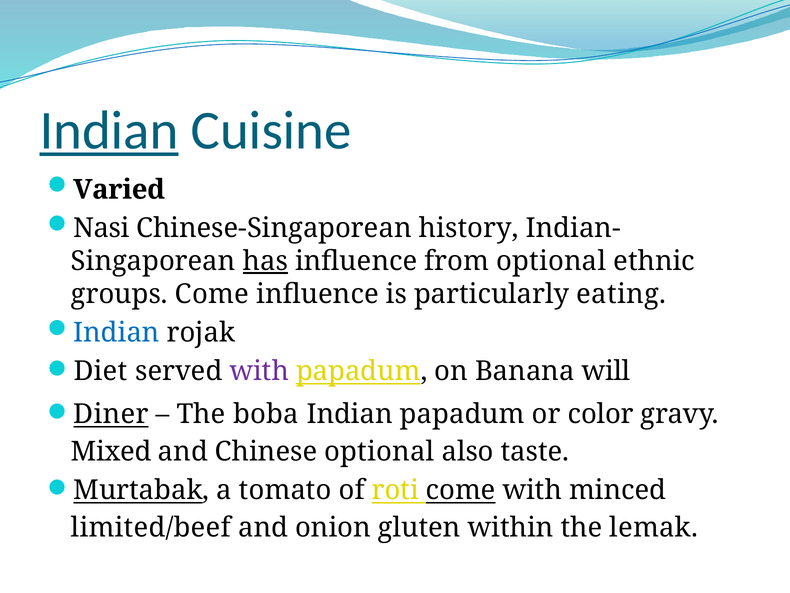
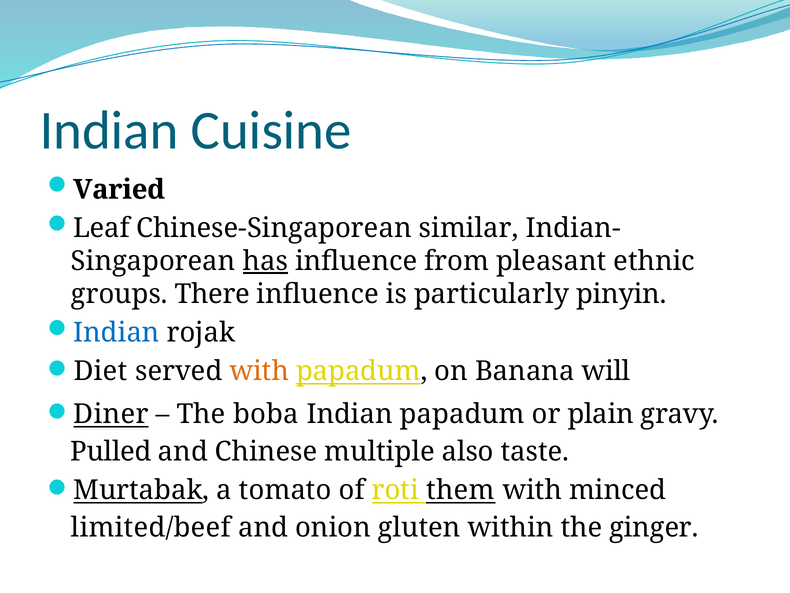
Indian underline: present -> none (109, 130)
Nasi: Nasi -> Leaf (101, 228)
history: history -> similar (469, 228)
from optional: optional -> pleasant (551, 261)
groups Come: Come -> There (212, 294)
eating: eating -> pinyin (621, 294)
with colour: purple -> orange (259, 371)
color: color -> plain (601, 414)
Mixed: Mixed -> Pulled (111, 451)
Chinese optional: optional -> multiple (380, 451)
roti come: come -> them (461, 490)
lemak: lemak -> ginger (654, 527)
